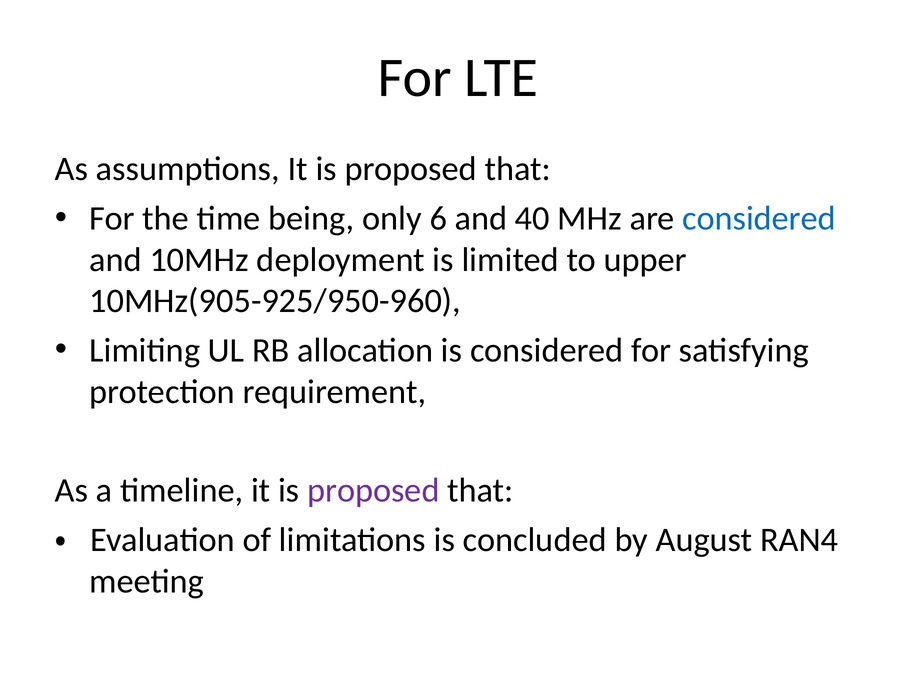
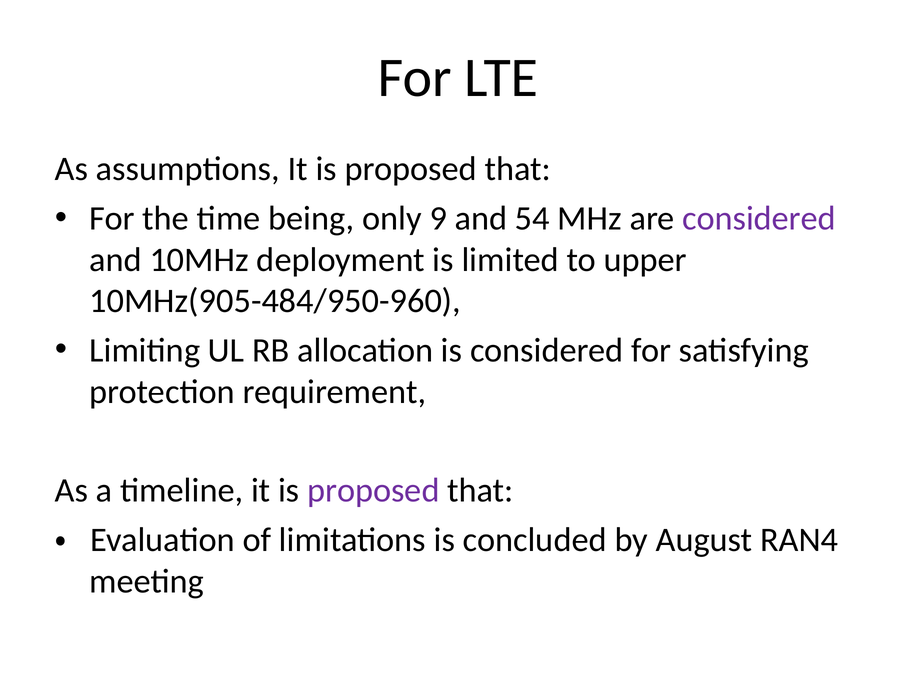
6: 6 -> 9 (438, 219)
40: 40 -> 54 (532, 219)
considered colour: blue -> purple (759, 219)
10MHz(905-925/950-960: 10MHz(905-925/950-960 -> 10MHz(905-484/950-960 (275, 301)
